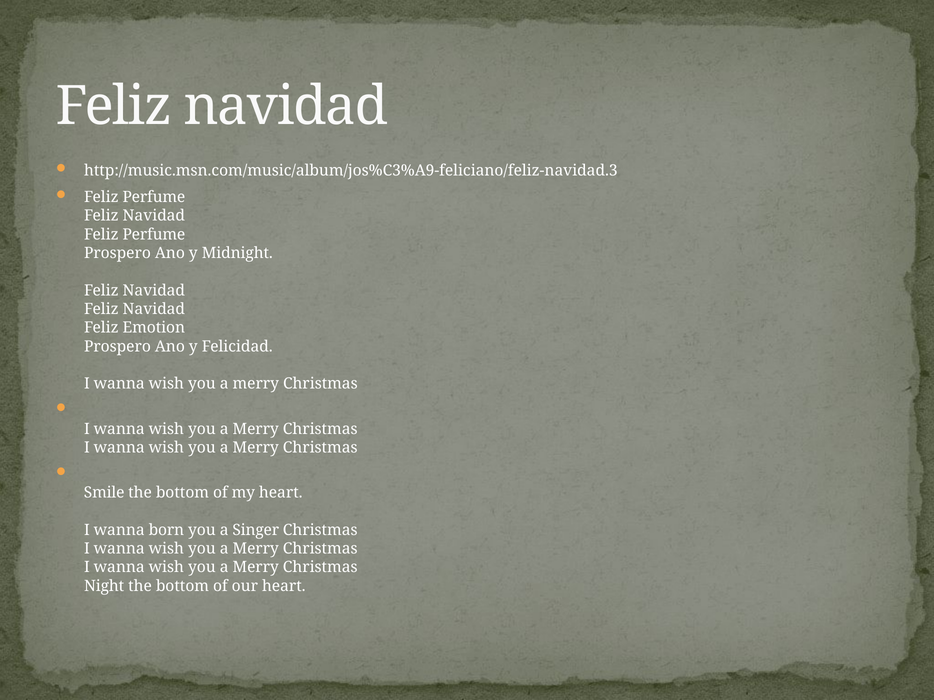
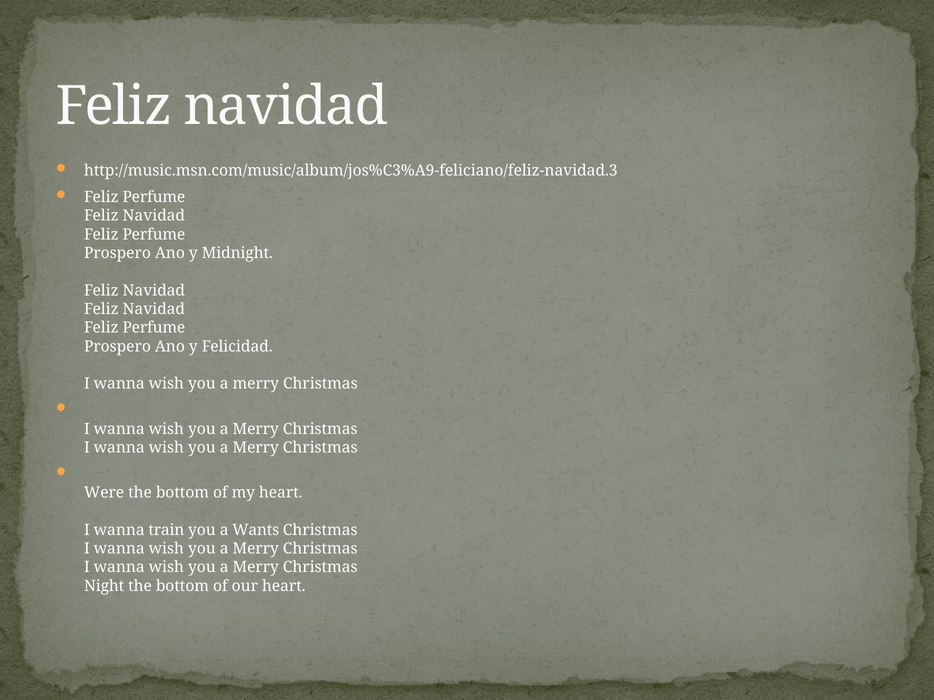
Emotion: Emotion -> Perfume (154, 328)
Smile: Smile -> Were (104, 493)
born: born -> train (166, 530)
Singer: Singer -> Wants (256, 530)
